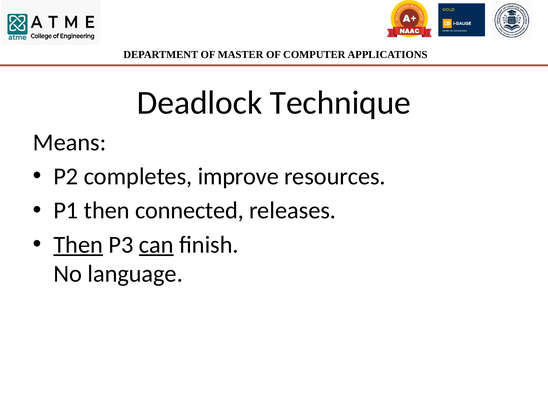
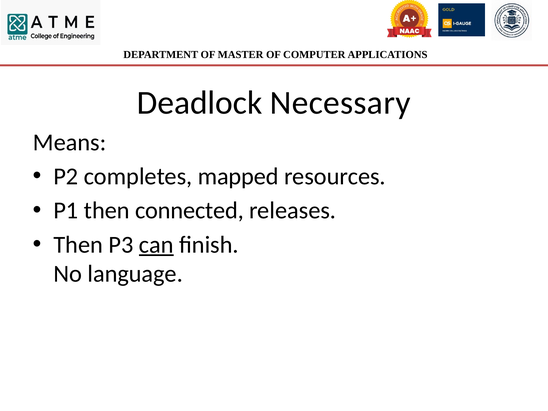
Technique: Technique -> Necessary (340, 103)
improve: improve -> mapped (238, 176)
Then underline: present -> none (78, 245)
